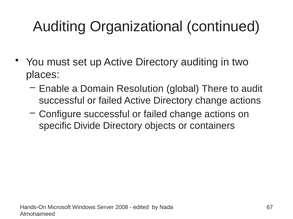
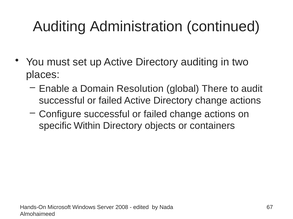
Organizational: Organizational -> Administration (136, 27)
Divide: Divide -> Within (87, 126)
